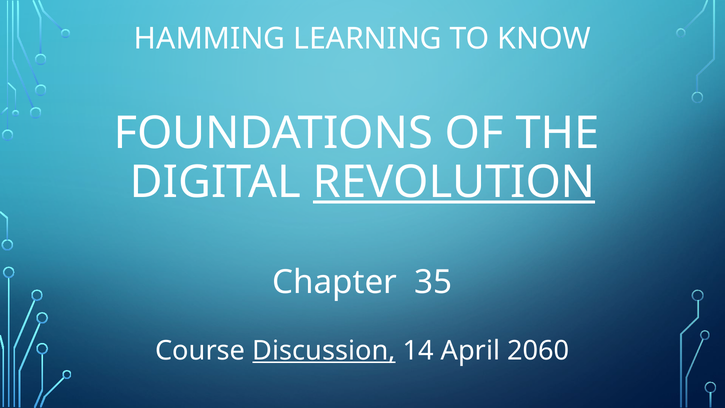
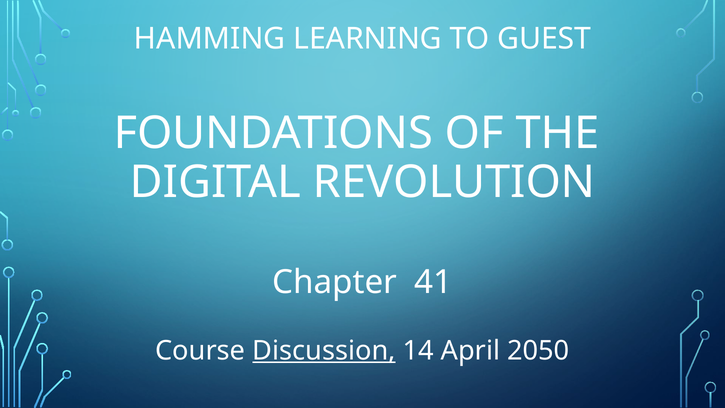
KNOW: KNOW -> GUEST (544, 39)
REVOLUTION underline: present -> none (454, 182)
35: 35 -> 41 (433, 282)
2060: 2060 -> 2050 (538, 351)
